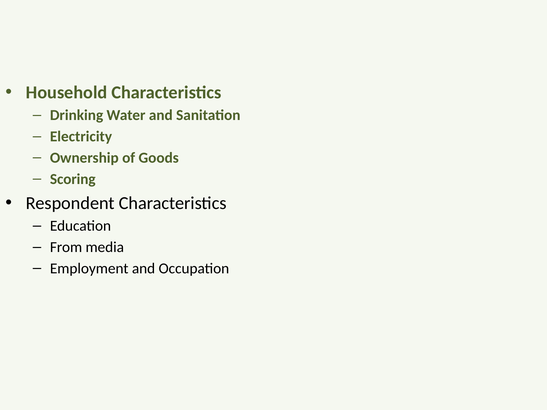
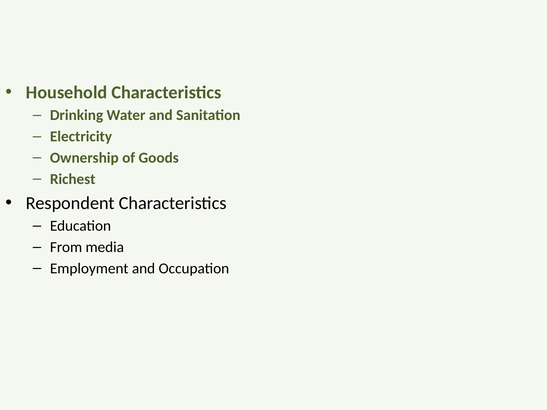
Scoring: Scoring -> Richest (73, 179)
